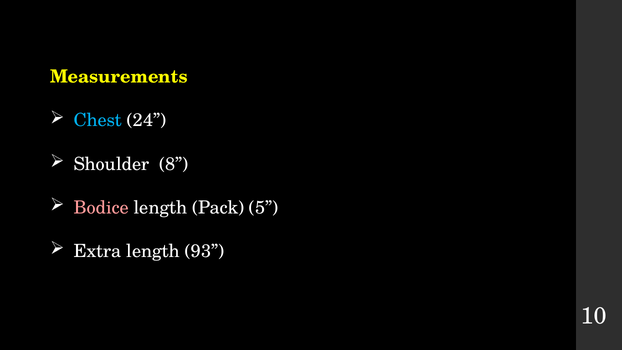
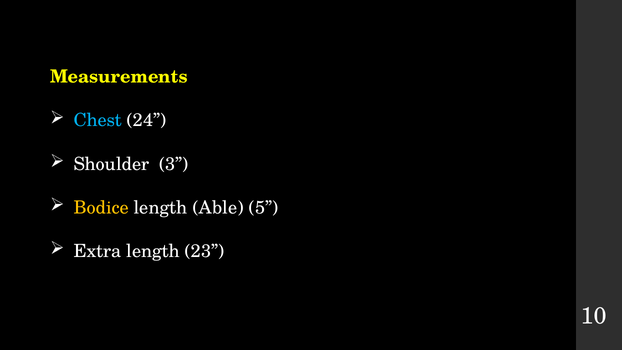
8: 8 -> 3 (174, 164)
Bodice colour: pink -> yellow (101, 208)
Pack: Pack -> Able (218, 208)
93: 93 -> 23 (205, 251)
